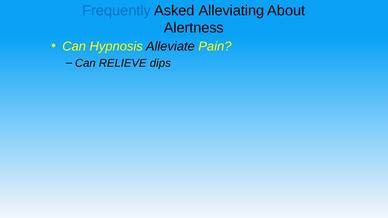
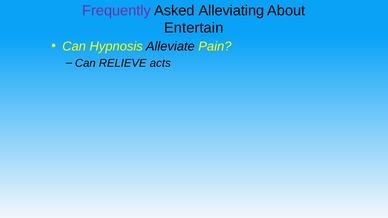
Frequently colour: blue -> purple (117, 10)
Alertness: Alertness -> Entertain (194, 28)
dips: dips -> acts (160, 63)
